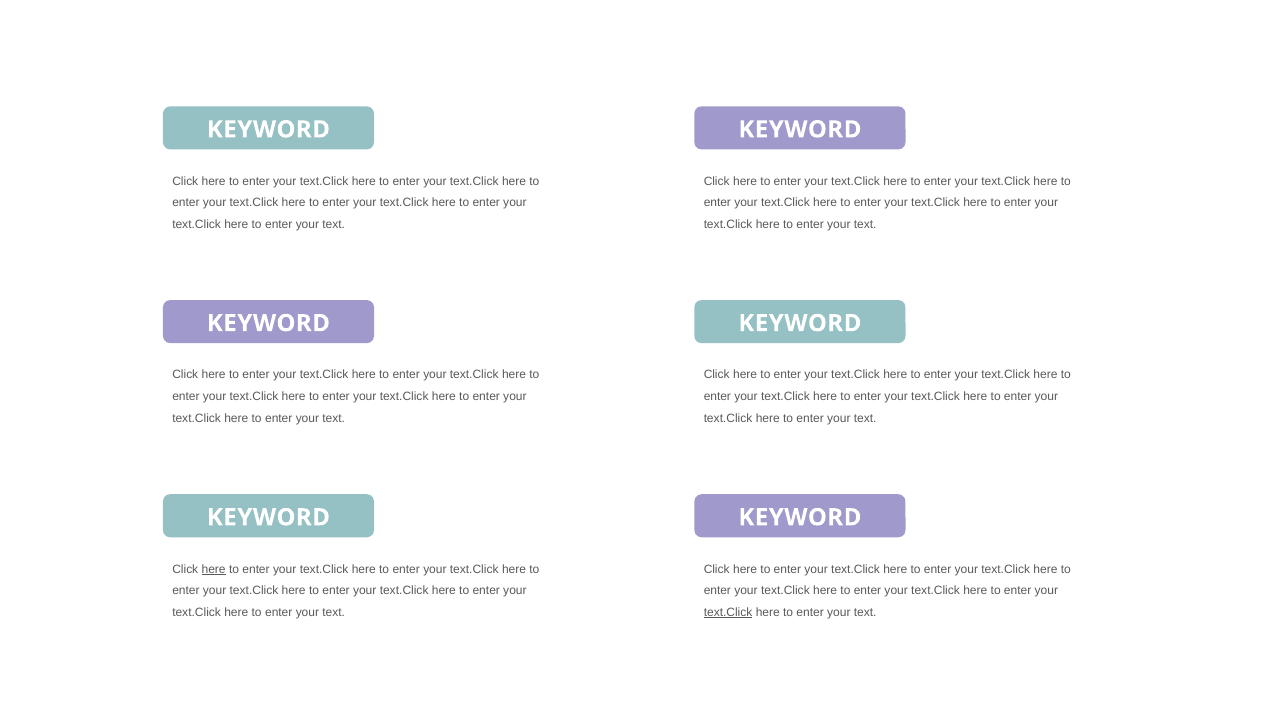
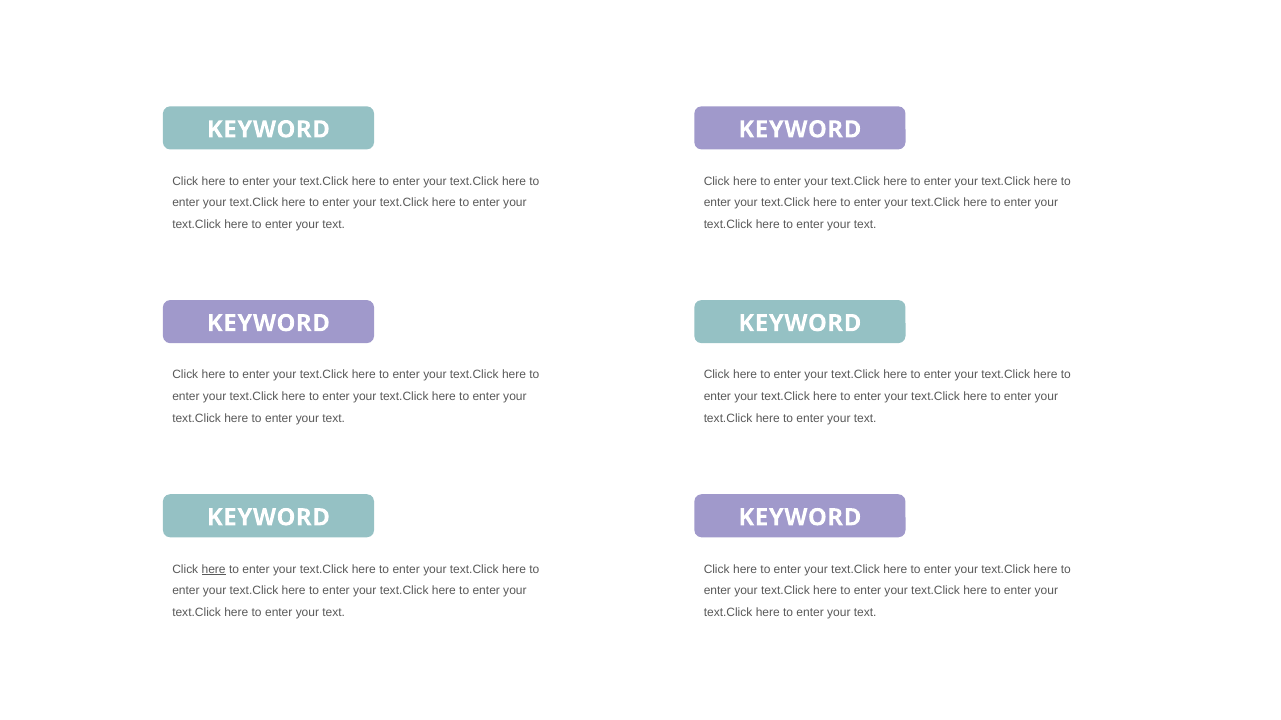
text.Click underline: present -> none (728, 613)
